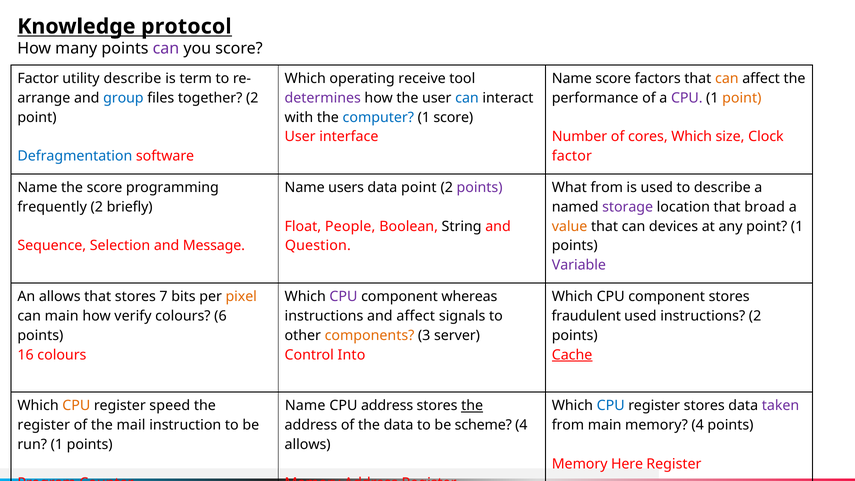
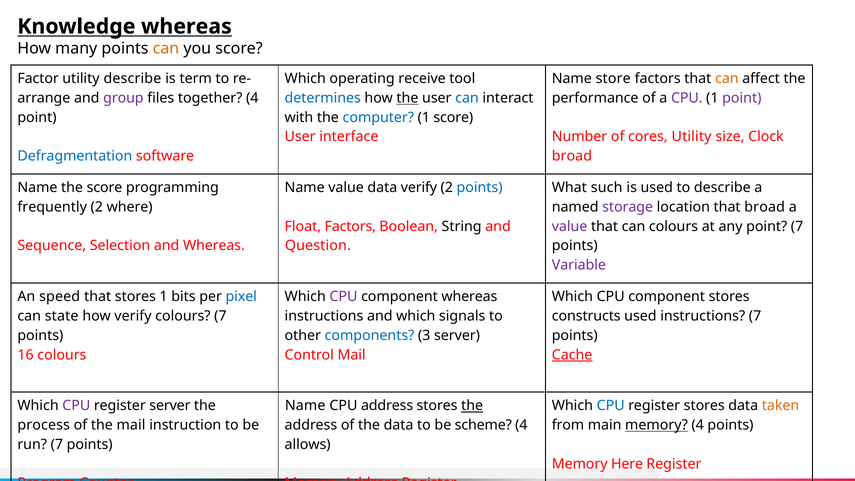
Knowledge protocol: protocol -> whereas (186, 26)
can colour: purple -> orange (166, 49)
Name score: score -> store (613, 79)
group colour: blue -> purple (123, 98)
together 2: 2 -> 4 (252, 98)
determines colour: purple -> blue (323, 98)
the underline: none -> present (407, 98)
point colour: orange -> purple (742, 98)
cores Which: Which -> Utility (692, 137)
factor: factor -> broad (572, 156)
Name users: users -> value (346, 188)
data point: point -> verify (419, 188)
points colour: purple -> blue (480, 188)
What from: from -> such (607, 188)
briefly: briefly -> where (130, 207)
Float People: People -> Factors (350, 226)
value colour: orange -> purple (570, 226)
can devices: devices -> colours (673, 226)
point 1: 1 -> 7 (797, 226)
and Message: Message -> Whereas (214, 246)
An allows: allows -> speed (60, 297)
stores 7: 7 -> 1 (164, 297)
pixel colour: orange -> blue (241, 297)
can main: main -> state (62, 316)
colours 6: 6 -> 7 (220, 316)
and affect: affect -> which (416, 316)
fraudulent: fraudulent -> constructs (586, 316)
instructions 2: 2 -> 7 (755, 316)
components colour: orange -> blue (370, 335)
Control Into: Into -> Mail (352, 355)
CPU colour: orange -> purple (76, 406)
register speed: speed -> server (170, 406)
taken colour: purple -> orange (781, 406)
register: register -> process (44, 425)
memory underline: none -> present (656, 425)
run 1: 1 -> 7 (57, 444)
